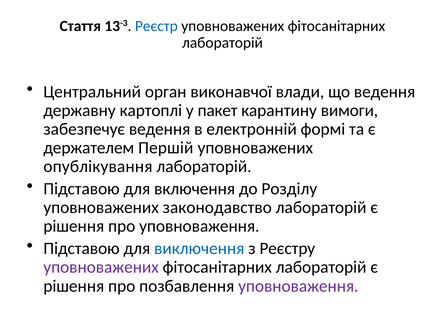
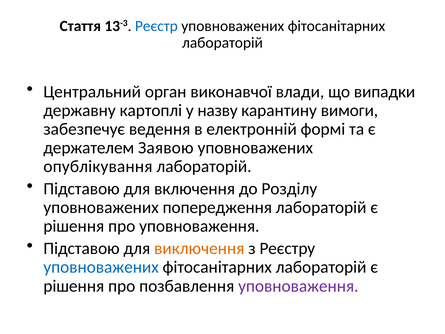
що ведення: ведення -> випадки (385, 92)
пакет: пакет -> назву (218, 110)
Першій: Першій -> Заявою (166, 148)
законодавство: законодавство -> попередження (217, 207)
виключення colour: blue -> orange (199, 248)
уповноважених colour: purple -> blue (101, 267)
